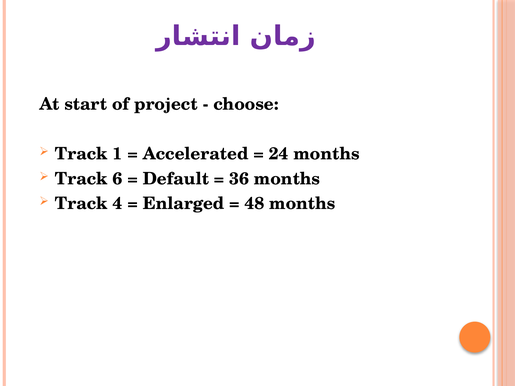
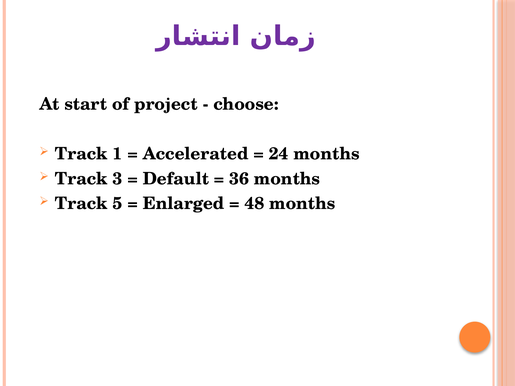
6: 6 -> 3 (118, 179)
4: 4 -> 5 (118, 204)
